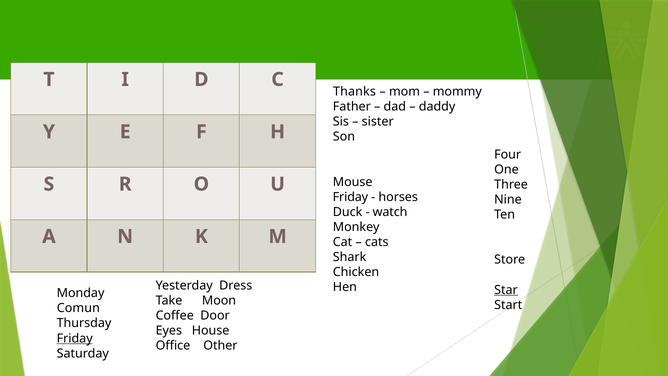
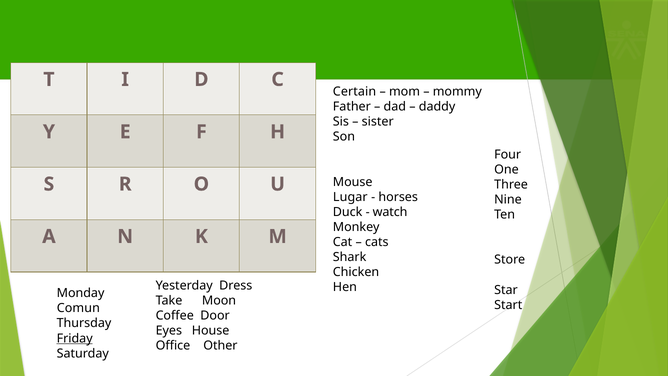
Thanks: Thanks -> Certain (355, 92)
Friday: Friday -> Lugar (350, 197)
Star underline: present -> none (506, 290)
